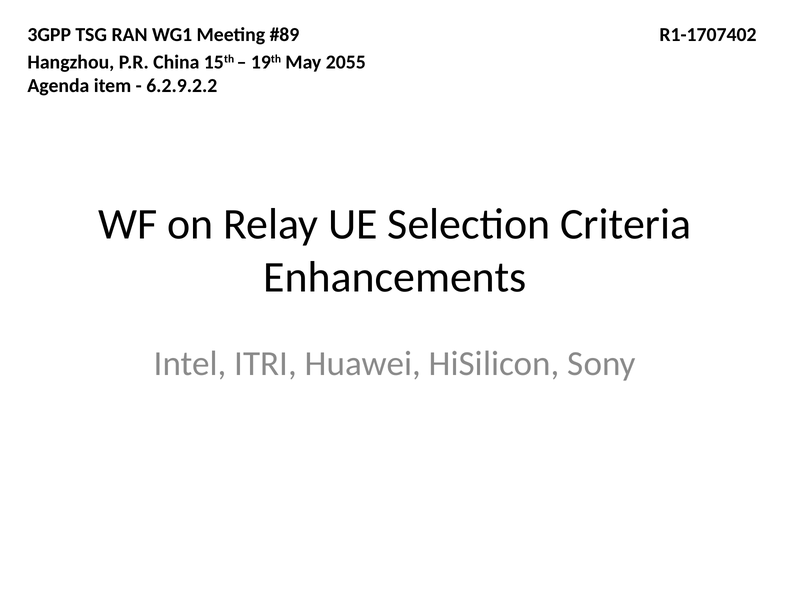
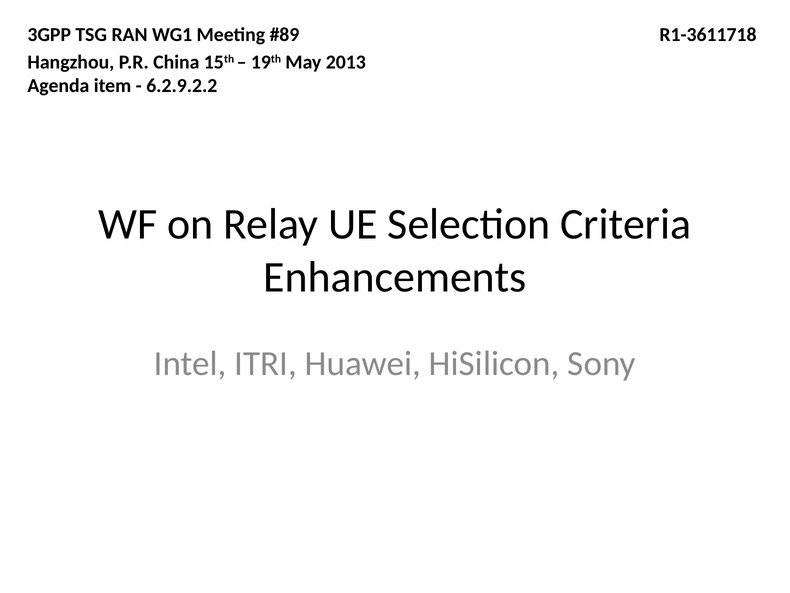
R1-1707402: R1-1707402 -> R1-3611718 (708, 34)
2055: 2055 -> 2013 (346, 62)
